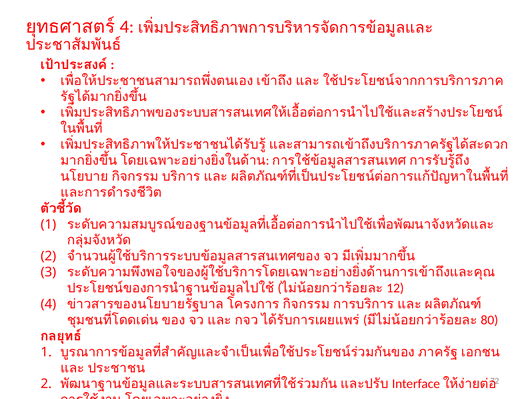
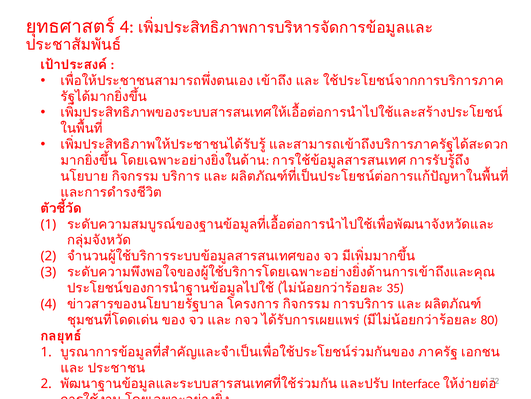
12: 12 -> 35 (395, 288)
